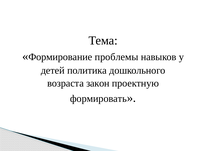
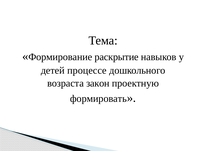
проблемы: проблемы -> раскрытие (117, 57)
политика: политика -> процессе (87, 70)
